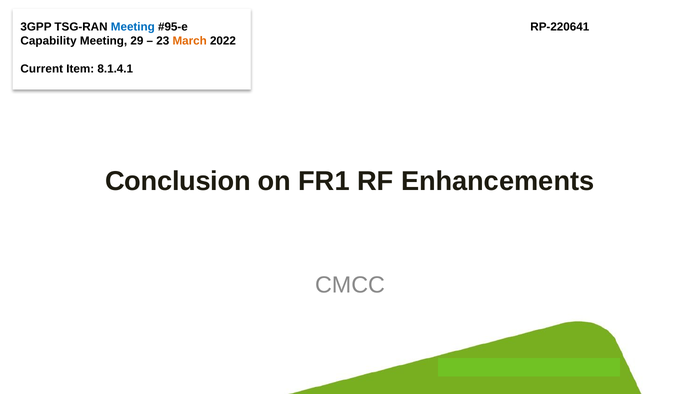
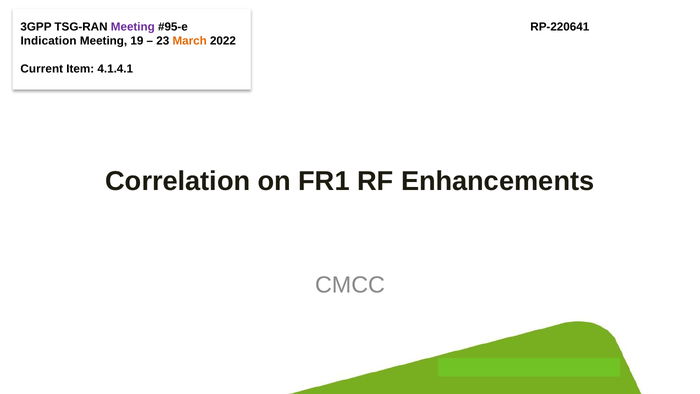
Meeting colour: blue -> purple (133, 27)
Capability: Capability -> Indication (49, 41)
29: 29 -> 19 (137, 41)
8.1.4.1: 8.1.4.1 -> 4.1.4.1 (115, 69)
Conclusion: Conclusion -> Correlation (178, 181)
